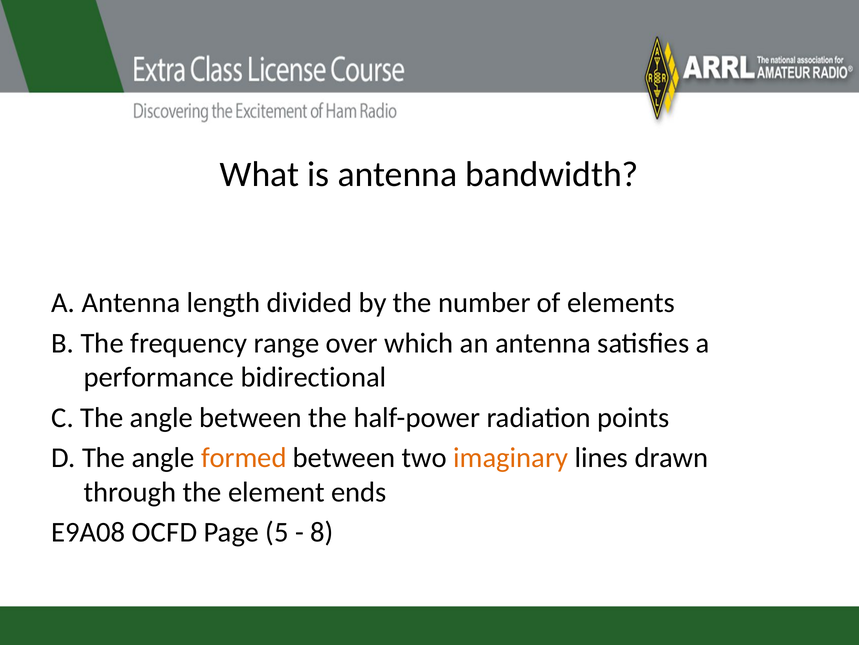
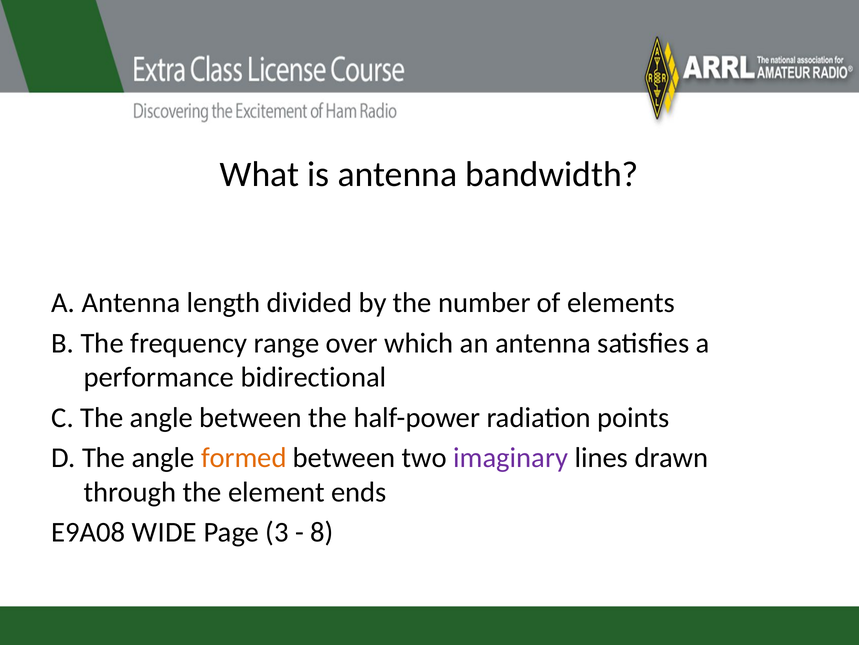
imaginary colour: orange -> purple (511, 457)
OCFD: OCFD -> WIDE (164, 532)
5: 5 -> 3 (277, 532)
